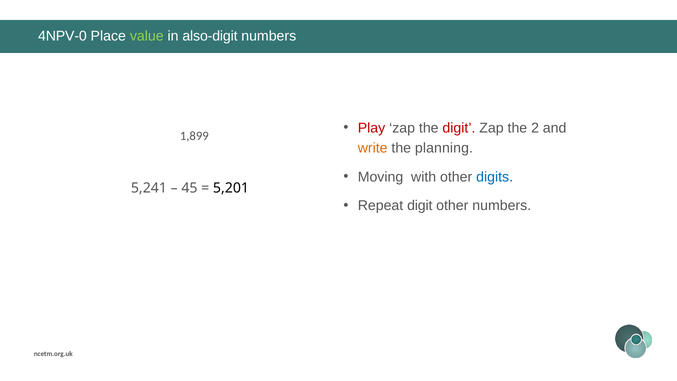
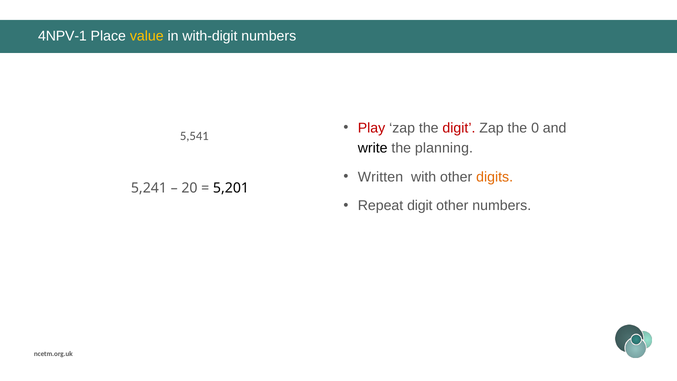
4NPV-0: 4NPV-0 -> 4NPV-1 (62, 36)
value colour: light green -> yellow (147, 36)
also-digit: also-digit -> with-digit (210, 36)
2: 2 -> 0 (535, 128)
1,899: 1,899 -> 5,541 (194, 136)
write colour: orange -> black (373, 148)
Moving: Moving -> Written (380, 177)
digits colour: blue -> orange (495, 177)
45: 45 -> 20 (189, 188)
